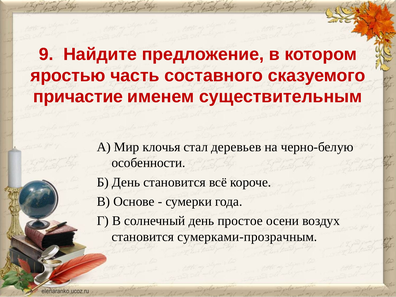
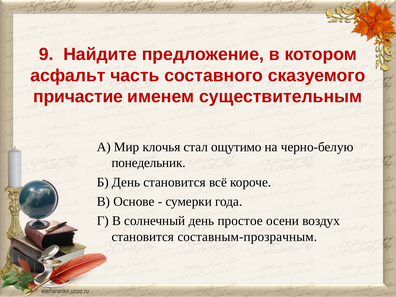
яростью: яростью -> асфальт (68, 75)
деревьев: деревьев -> ощутимо (236, 147)
особенности: особенности -> понедельник (149, 163)
сумерками-прозрачным: сумерками-прозрачным -> составным-прозрачным (247, 237)
